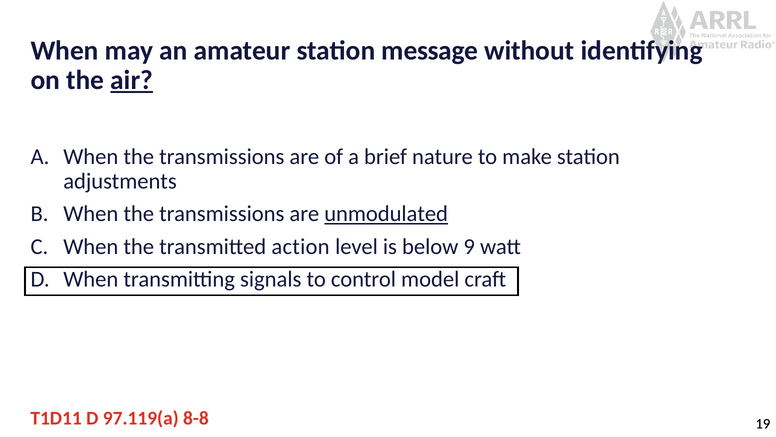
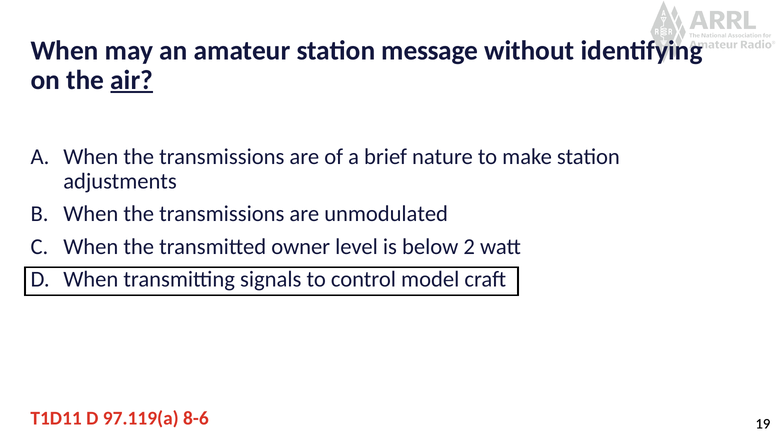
unmodulated underline: present -> none (386, 214)
action: action -> owner (301, 246)
9: 9 -> 2 (469, 246)
8-8: 8-8 -> 8-6 (196, 418)
